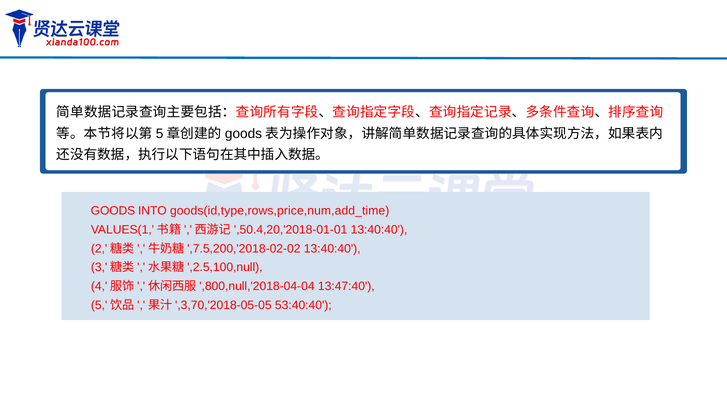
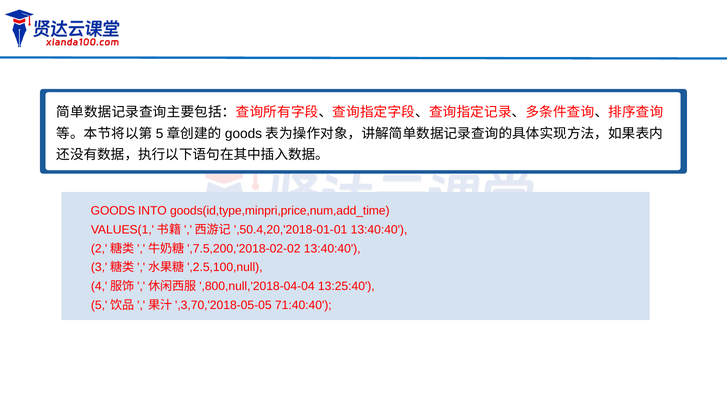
goods(id,type,rows,price,num,add_time: goods(id,type,rows,price,num,add_time -> goods(id,type,minpri,price,num,add_time (280, 211)
13:47:40: 13:47:40 -> 13:25:40 (346, 286)
53:40:40: 53:40:40 -> 71:40:40 (303, 305)
